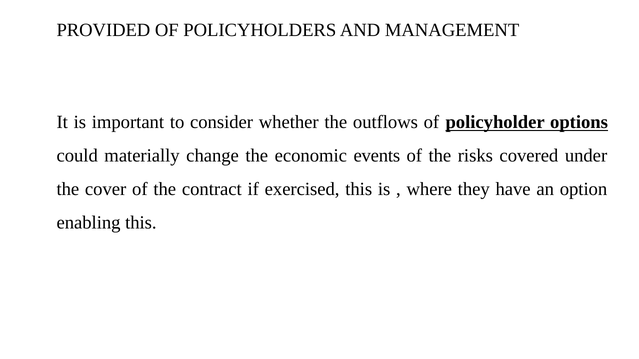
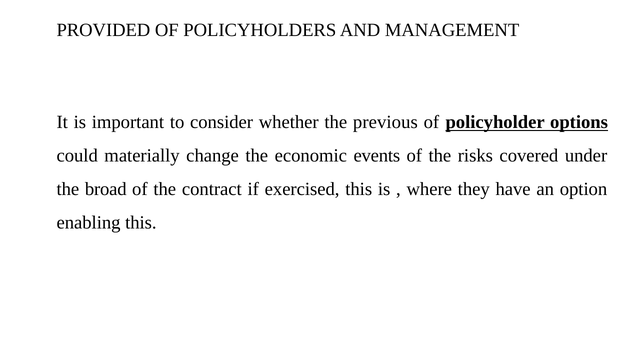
outflows: outflows -> previous (385, 122)
cover: cover -> broad (106, 189)
